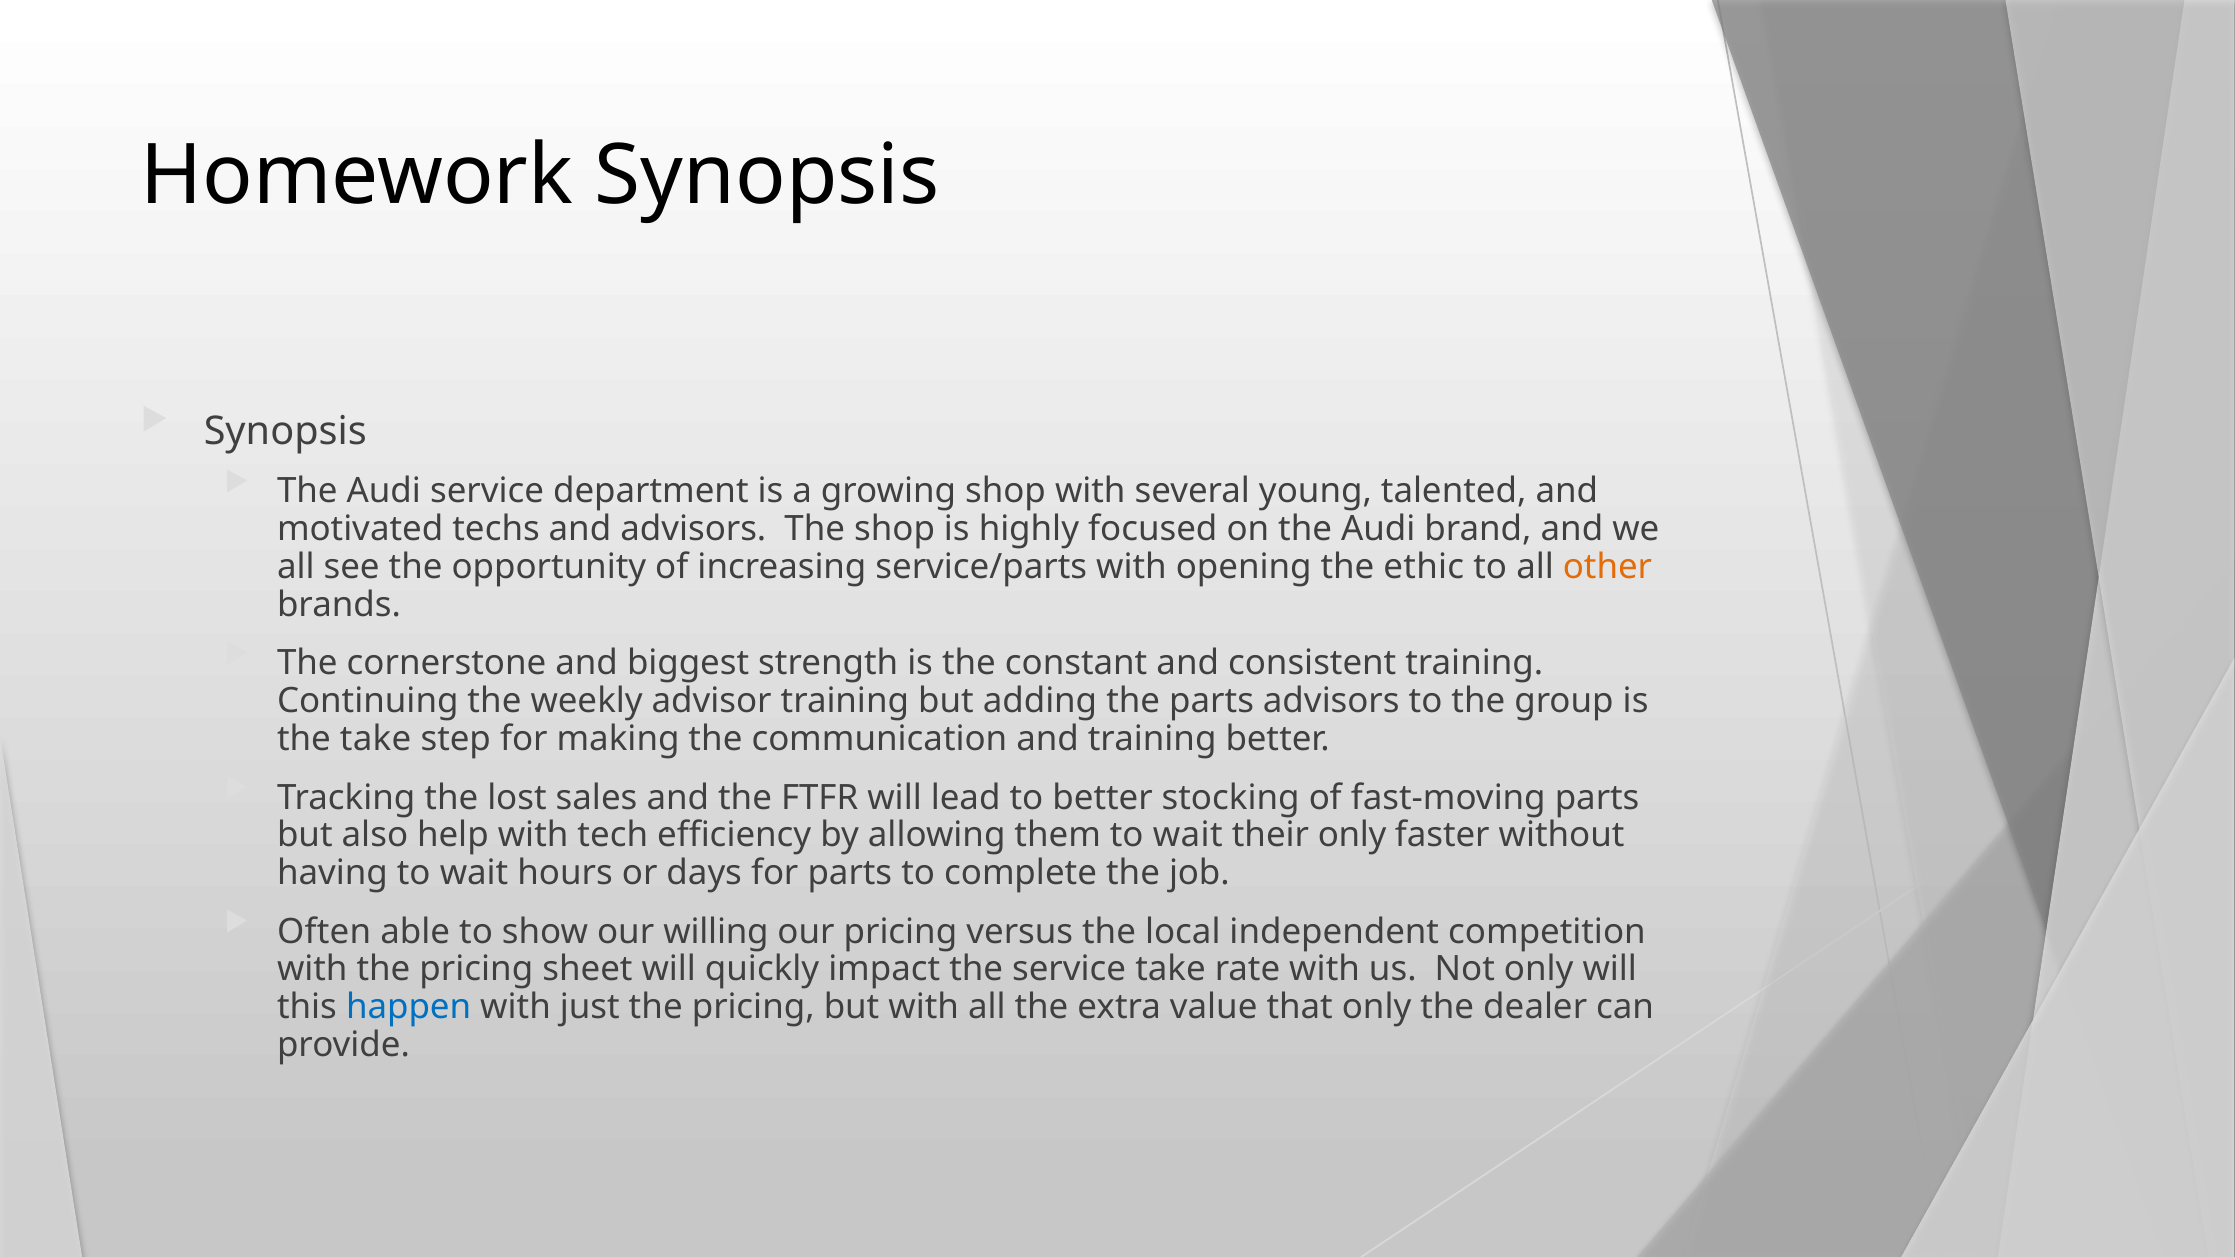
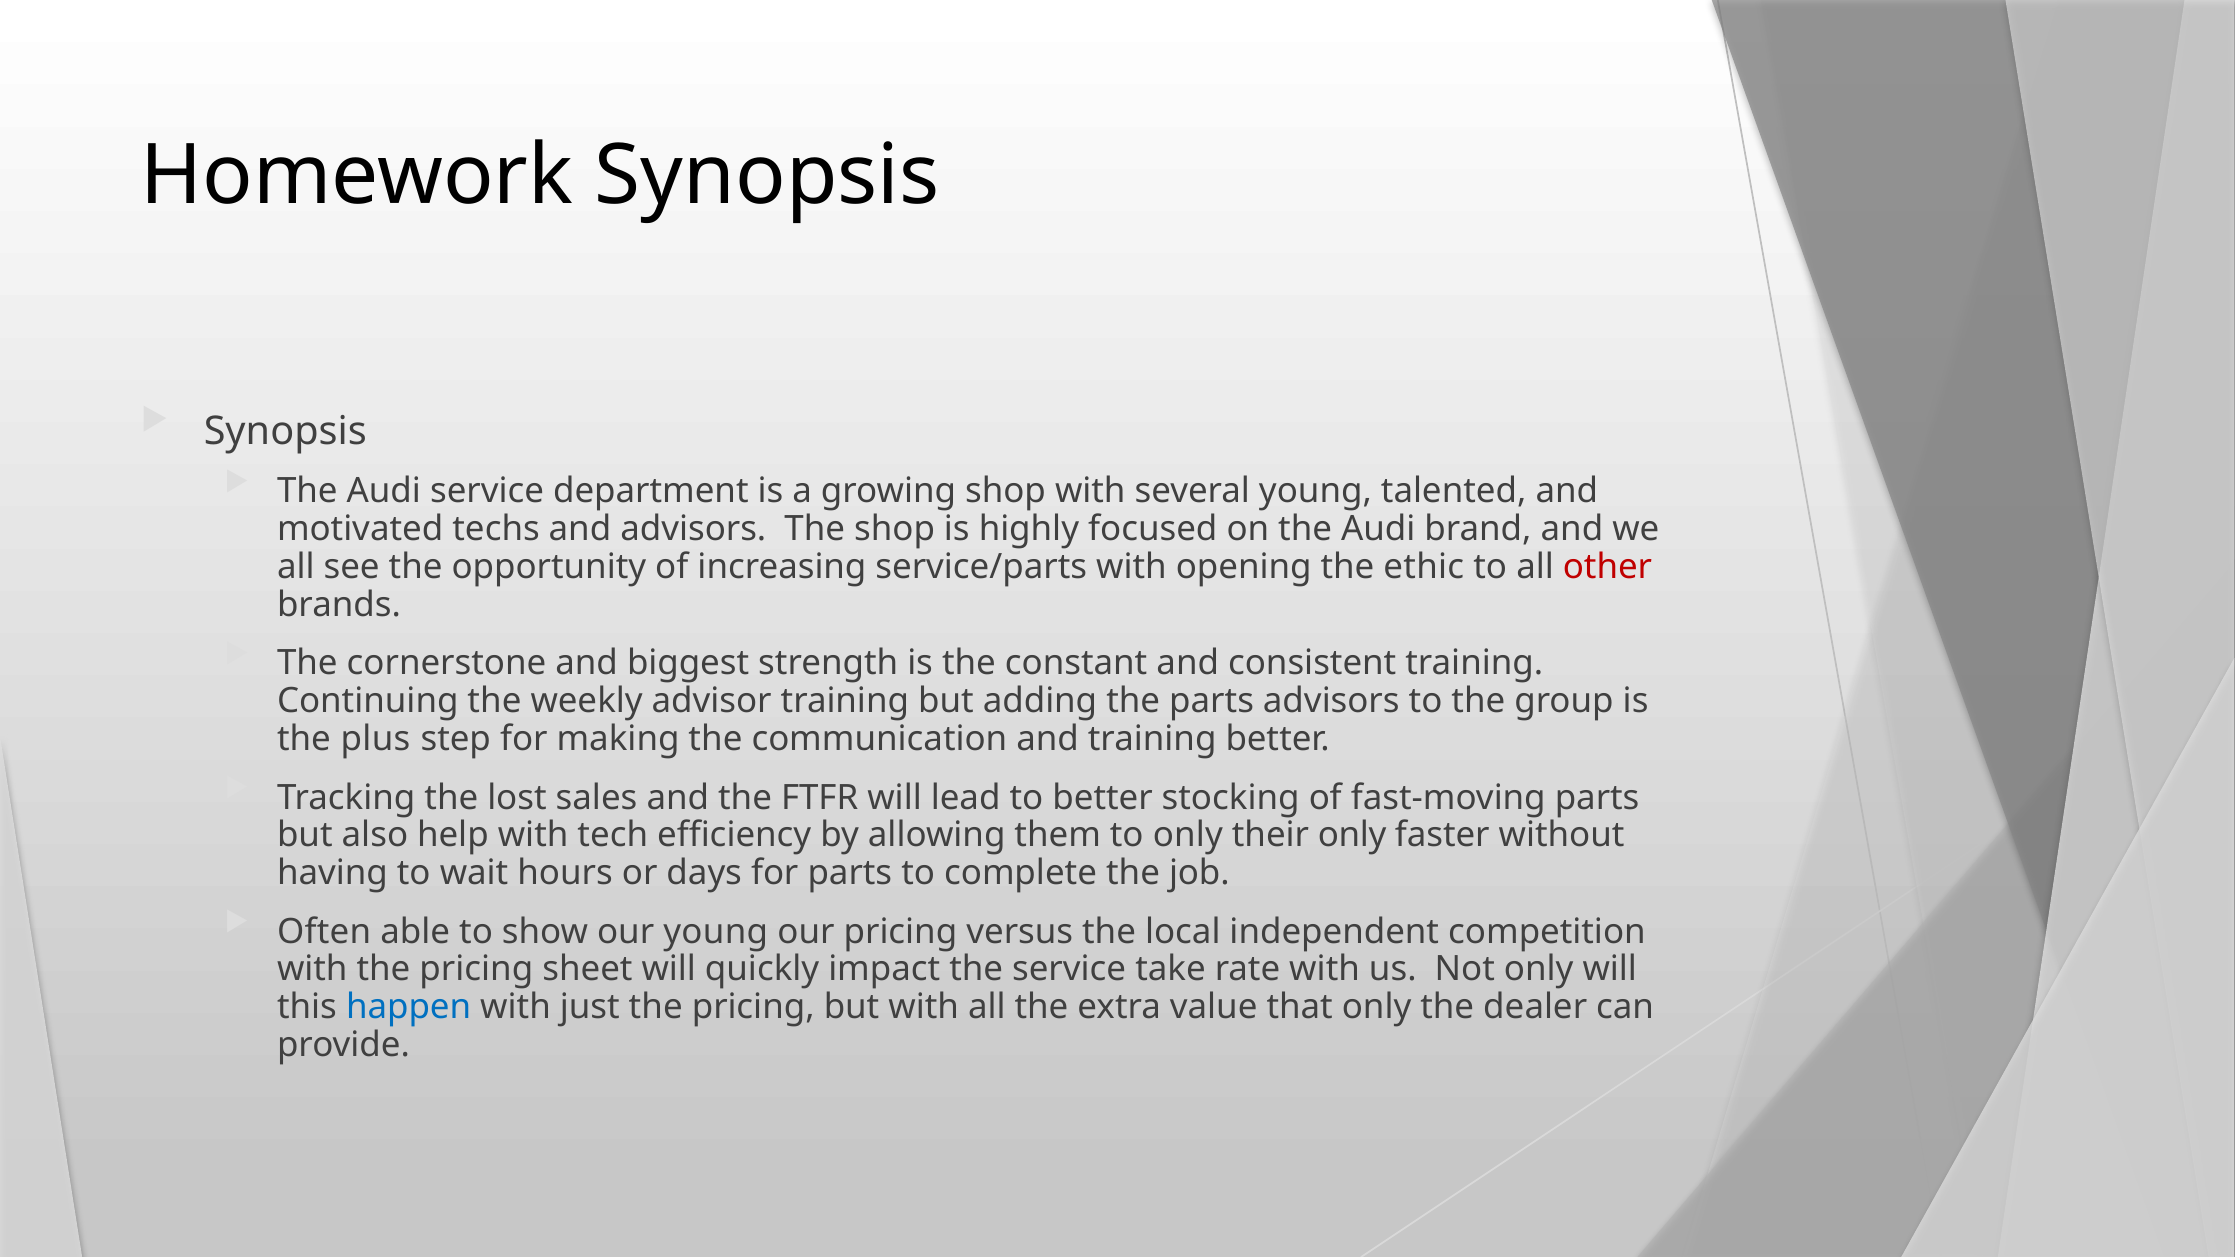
other colour: orange -> red (1608, 567)
the take: take -> plus (376, 739)
them to wait: wait -> only (1188, 835)
our willing: willing -> young (716, 932)
